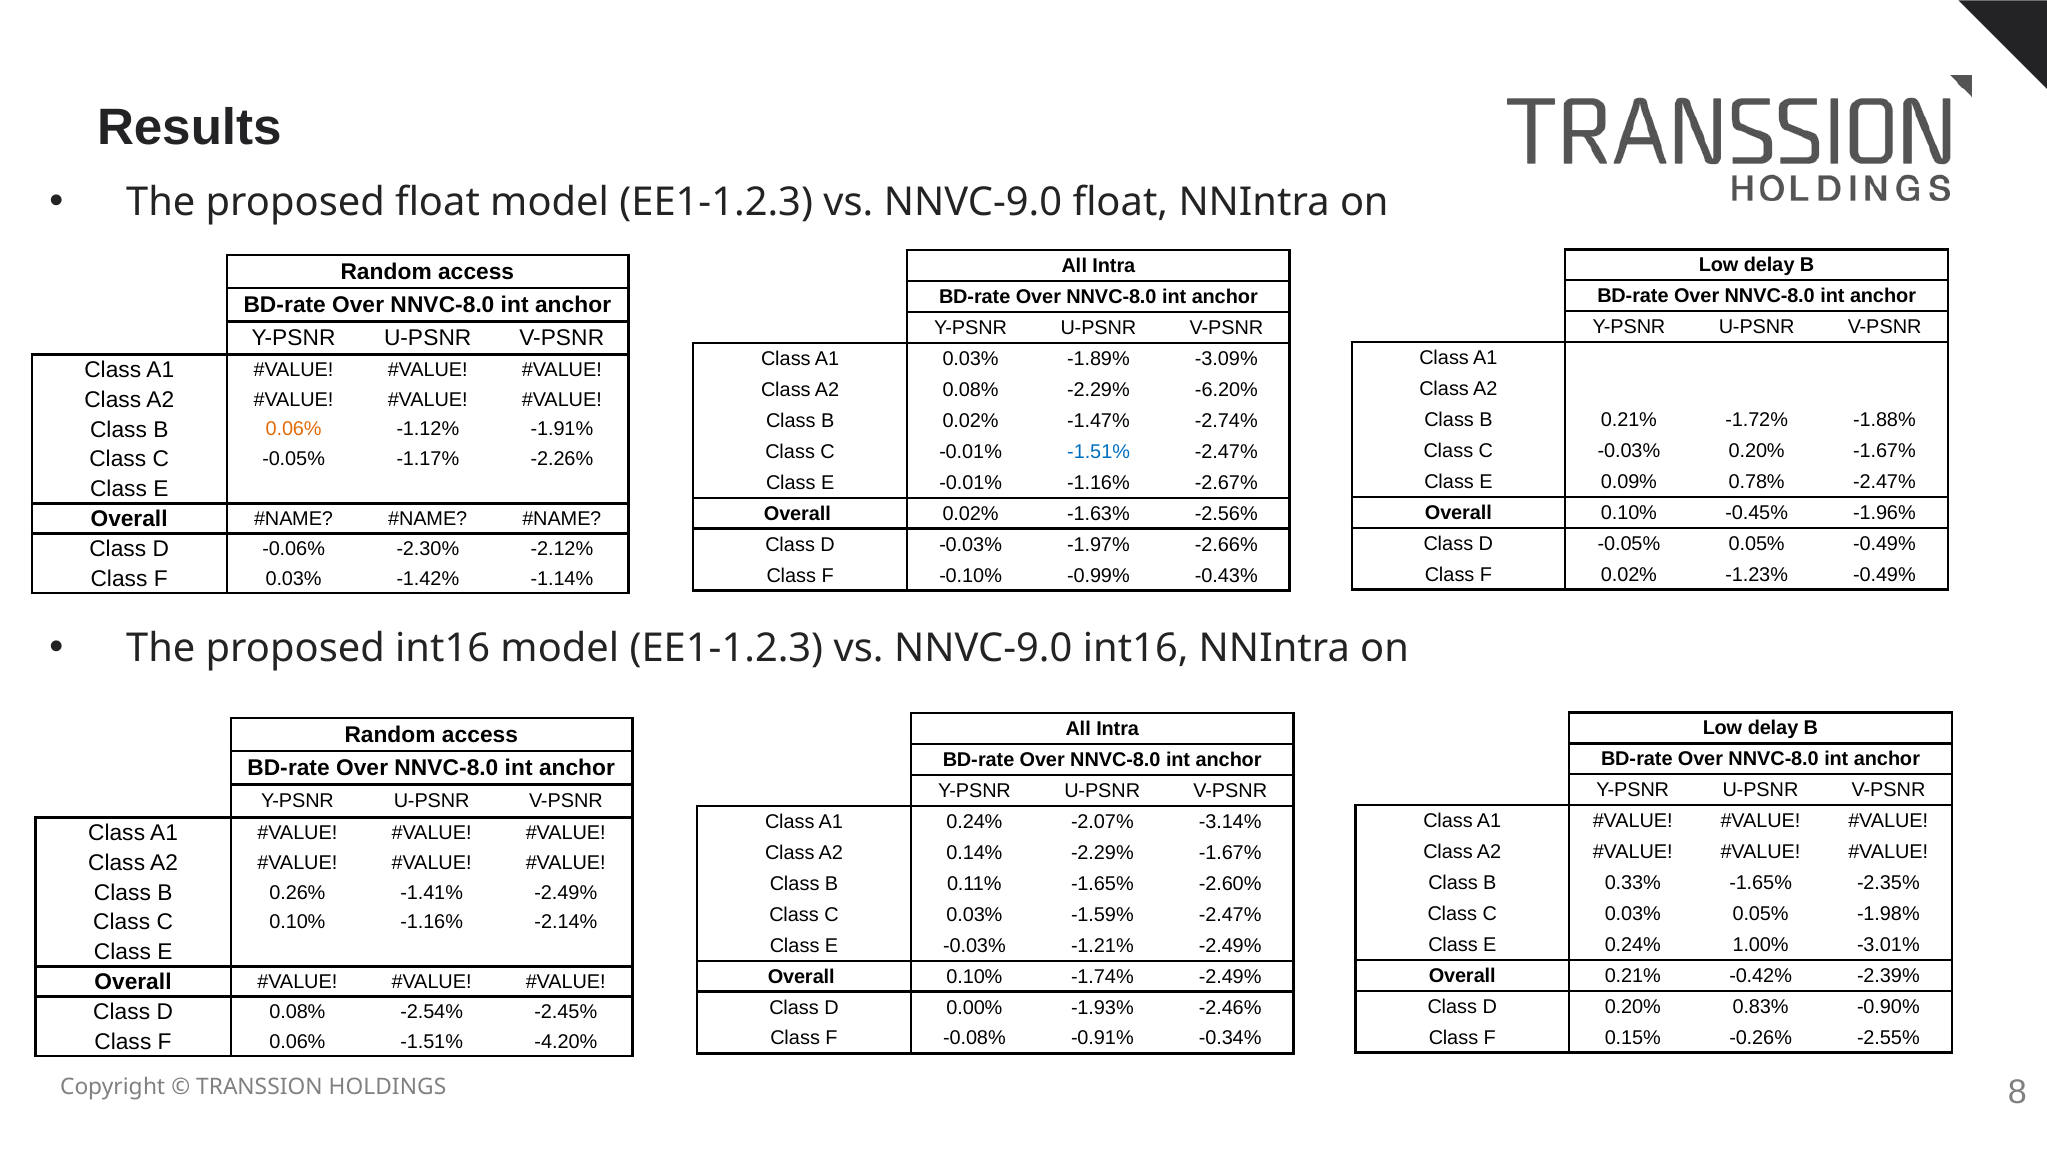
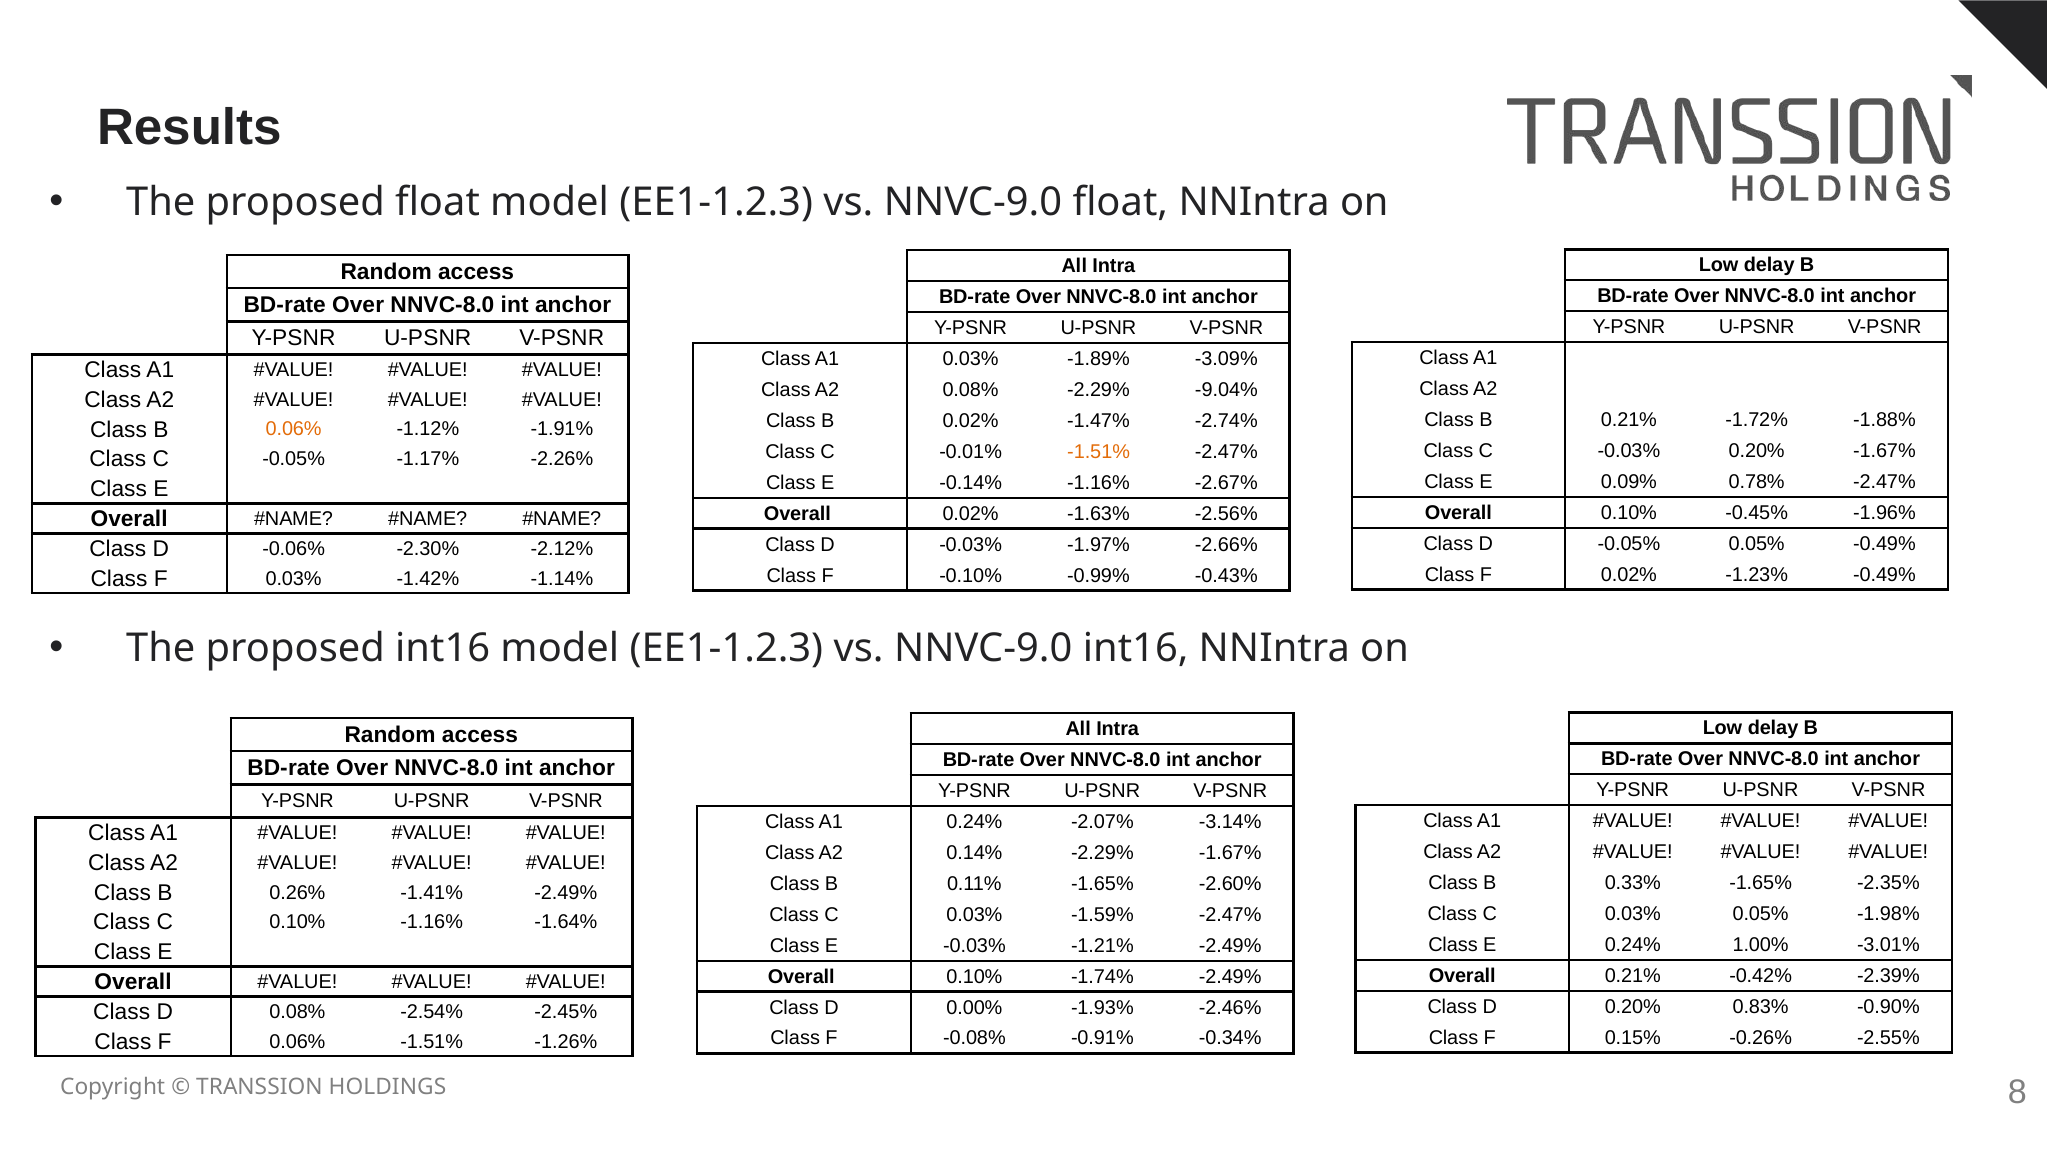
-6.20%: -6.20% -> -9.04% (1226, 390)
-1.51% colour: blue -> orange (1099, 452)
E -0.01%: -0.01% -> -0.14% (971, 483)
-2.14%: -2.14% -> -1.64% (566, 923)
-4.20%: -4.20% -> -1.26% (566, 1042)
